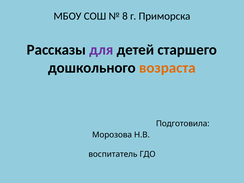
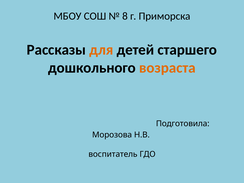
для colour: purple -> orange (101, 50)
